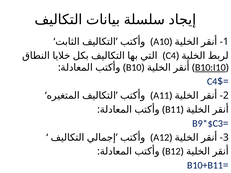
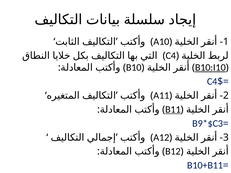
B11 underline: none -> present (173, 110)
